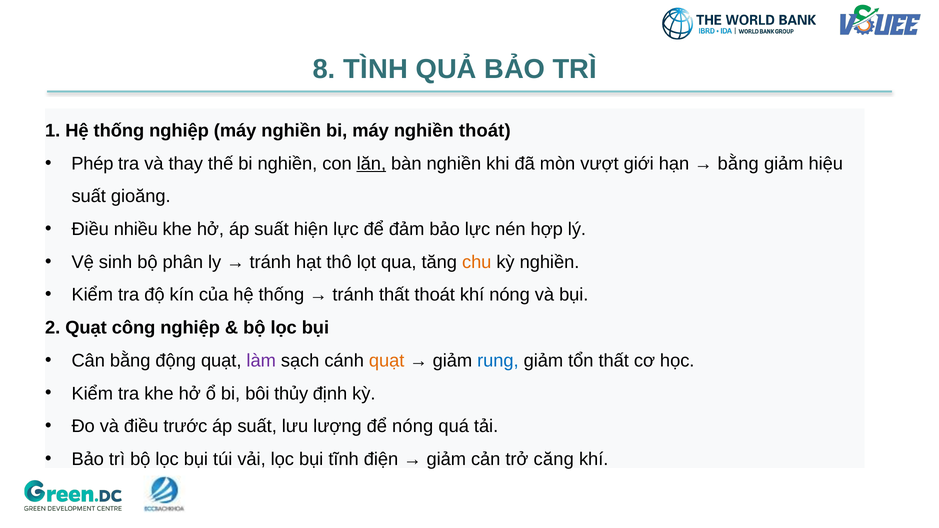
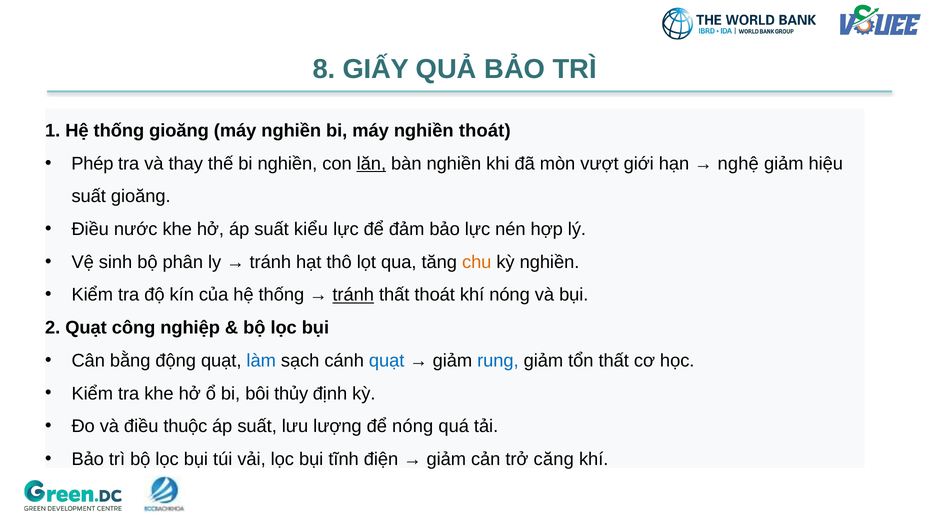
TÌNH: TÌNH -> GIẤY (376, 69)
thống nghiệp: nghiệp -> gioăng (179, 131)
bằng: bằng -> nghệ (738, 164)
nhiều: nhiều -> nước (136, 229)
hiện: hiện -> kiểu (311, 229)
tránh underline: none -> present (353, 295)
làm colour: purple -> blue (261, 361)
quạt colour: orange -> blue (387, 361)
trước: trước -> thuộc (185, 426)
